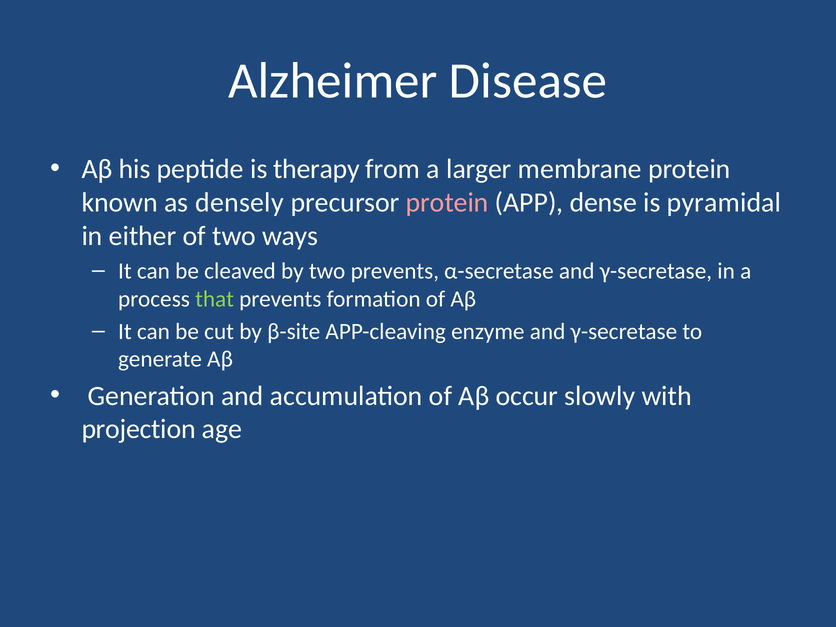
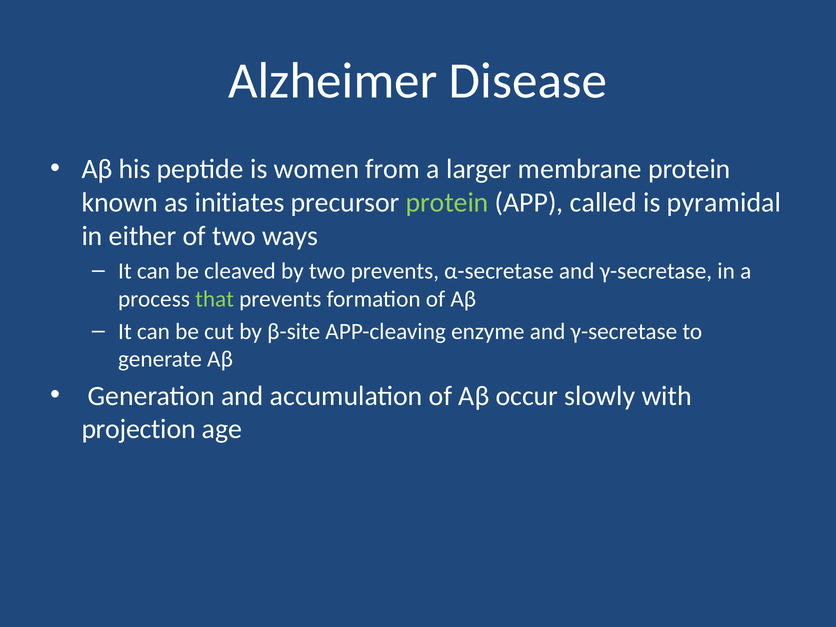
therapy: therapy -> women (316, 169)
densely: densely -> initiates (240, 203)
protein colour: pink -> light green (447, 203)
dense: dense -> called (603, 203)
